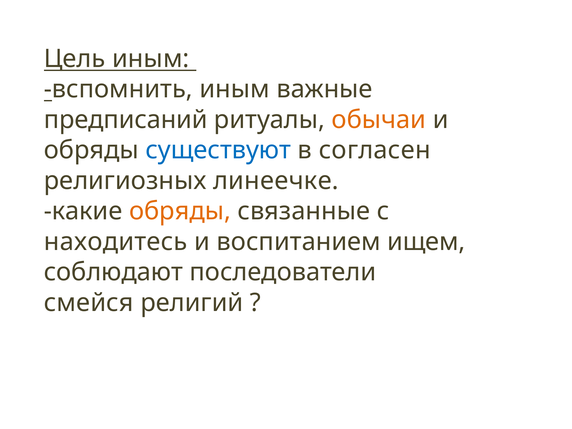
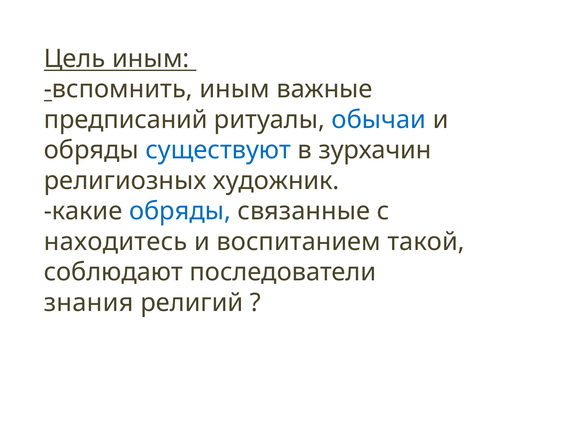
обычаи colour: orange -> blue (379, 120)
согласен: согласен -> зурхачин (375, 150)
линеечке: линеечке -> художник (276, 181)
обряды colour: orange -> blue (180, 211)
ищем: ищем -> такой (426, 242)
смейся: смейся -> знания (89, 303)
